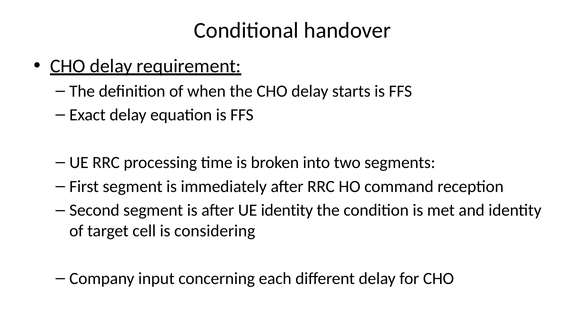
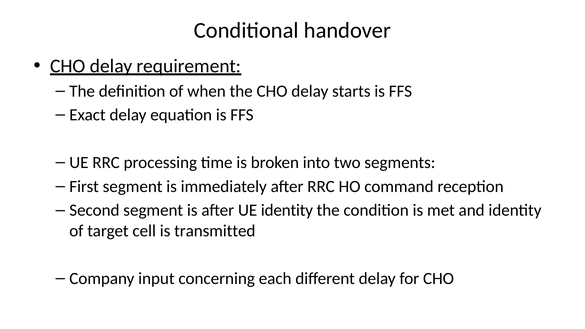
considering: considering -> transmitted (215, 231)
